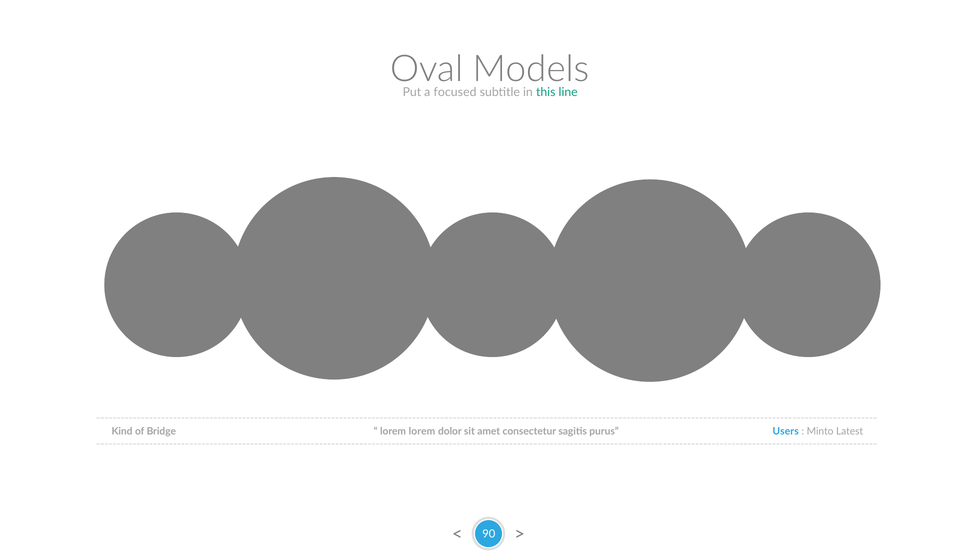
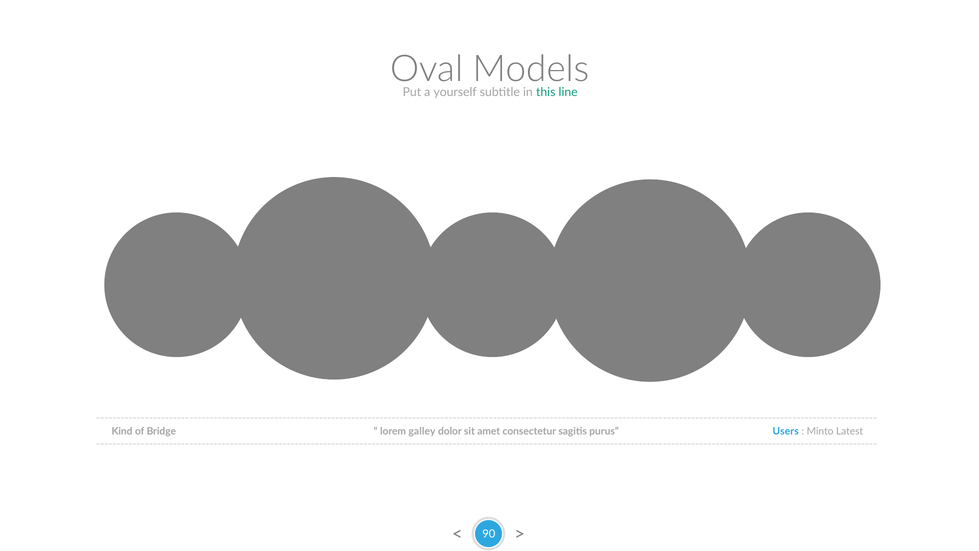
focused: focused -> yourself (455, 92)
lorem lorem: lorem -> galley (422, 431)
